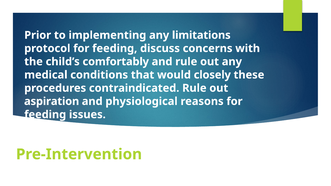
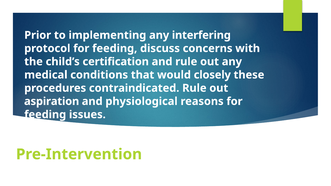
limitations: limitations -> interfering (201, 35)
comfortably: comfortably -> certification (116, 62)
